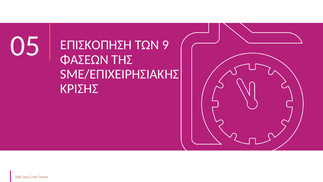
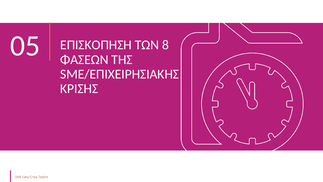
9: 9 -> 8 (165, 45)
